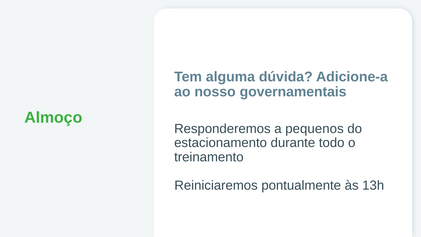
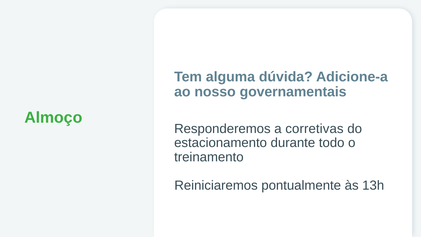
pequenos: pequenos -> corretivas (314, 129)
